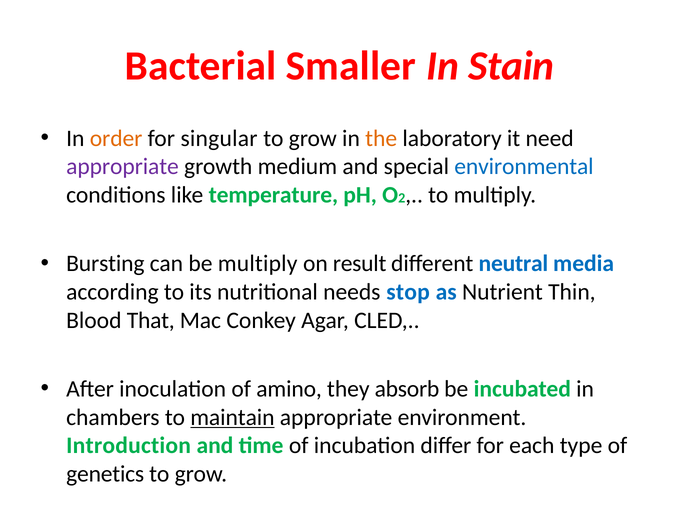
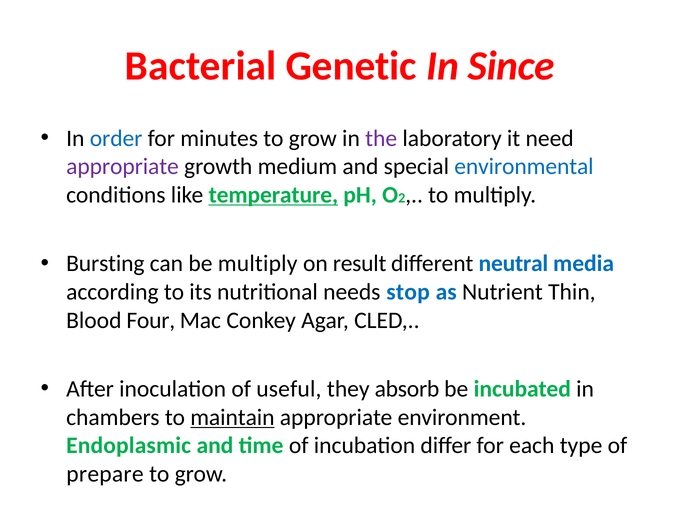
Smaller: Smaller -> Genetic (351, 66)
Stain: Stain -> Since (511, 66)
order colour: orange -> blue (116, 138)
singular: singular -> minutes (219, 138)
the colour: orange -> purple (381, 138)
temperature underline: none -> present (273, 195)
That: That -> Four (151, 320)
amino: amino -> useful (289, 388)
Introduction: Introduction -> Endoplasmic (129, 445)
genetics: genetics -> prepare (105, 473)
